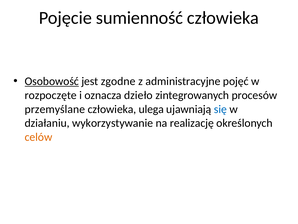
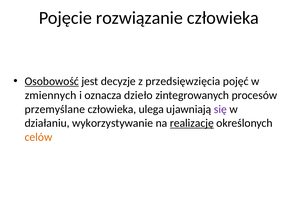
sumienność: sumienność -> rozwiązanie (139, 18)
zgodne: zgodne -> decyzje (118, 81)
administracyjne: administracyjne -> przedsięwzięcia (183, 81)
rozpoczęte: rozpoczęte -> zmiennych (51, 95)
się colour: blue -> purple (220, 109)
realizację underline: none -> present (192, 123)
